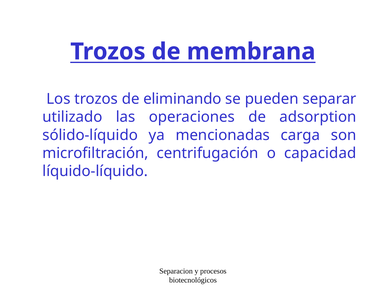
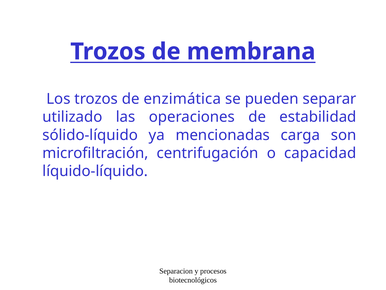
eliminando: eliminando -> enzimática (182, 99)
adsorption: adsorption -> estabilidad (318, 117)
